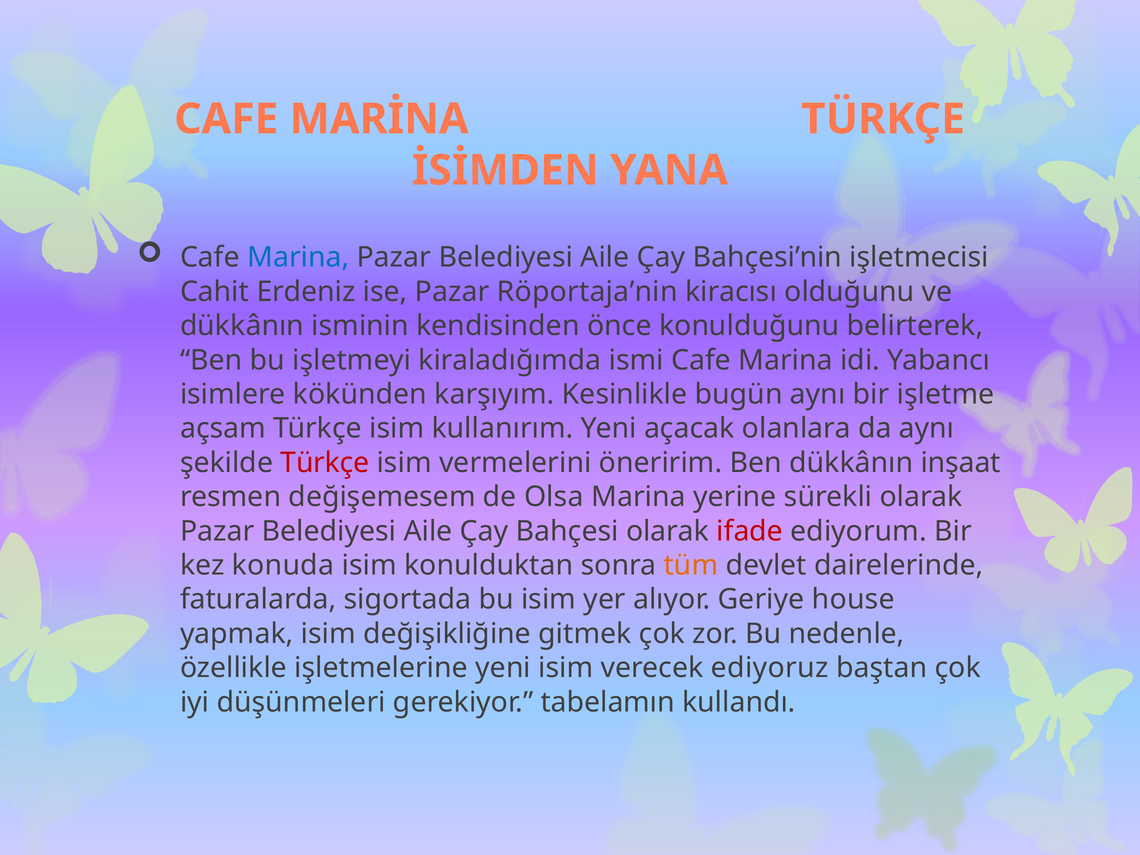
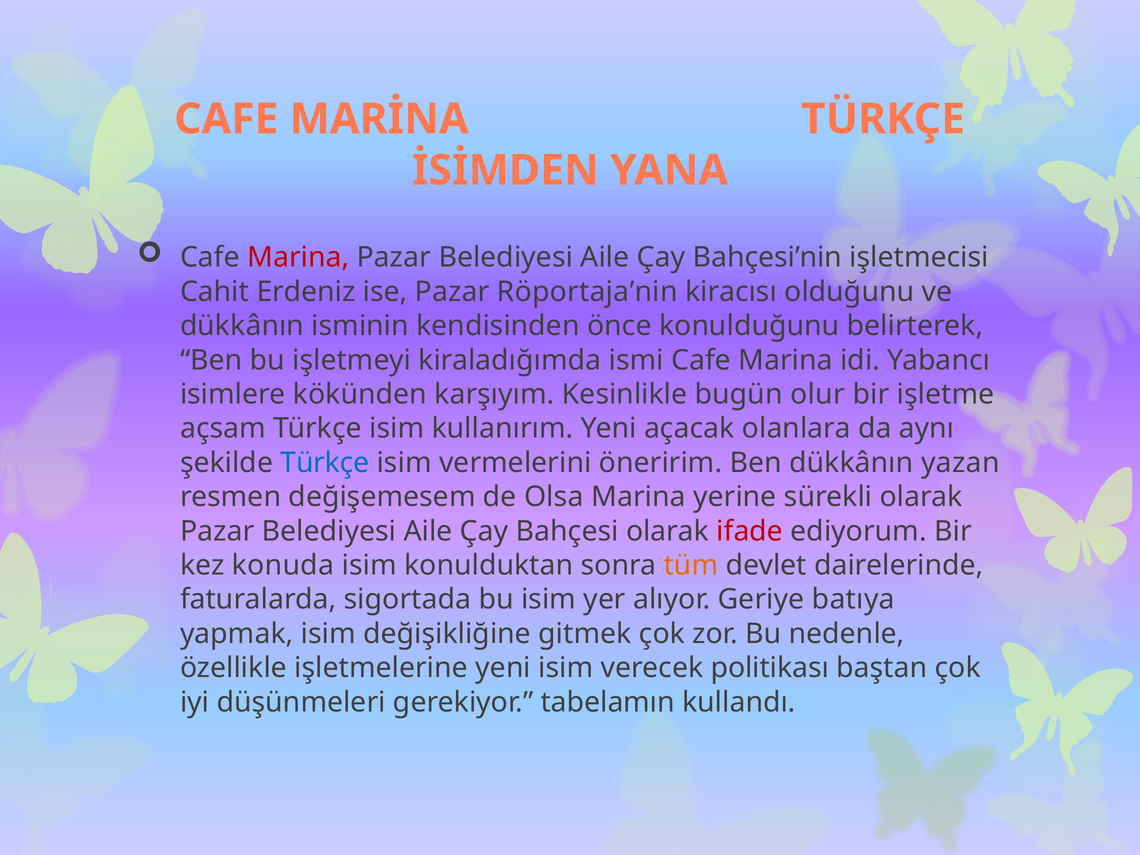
Marina colour: blue -> red (298, 258)
bugün aynı: aynı -> olur (818, 394)
Türkçe colour: red -> blue (325, 463)
inşaat: inşaat -> yazan (960, 463)
house: house -> batıya (853, 600)
ediyoruz: ediyoruz -> politikası (770, 668)
